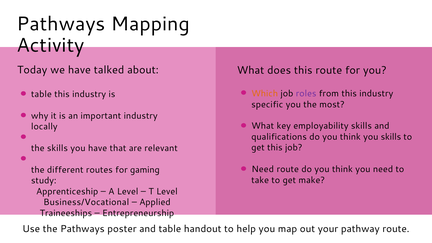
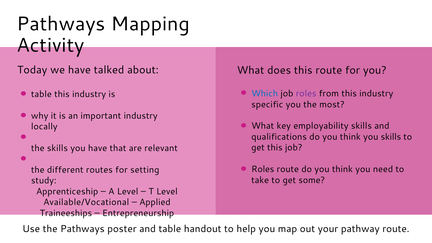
Which colour: orange -> blue (265, 94)
Need: Need -> Roles (263, 169)
gaming: gaming -> setting (145, 170)
make: make -> some (312, 180)
Business/Vocational: Business/Vocational -> Available/Vocational (86, 202)
